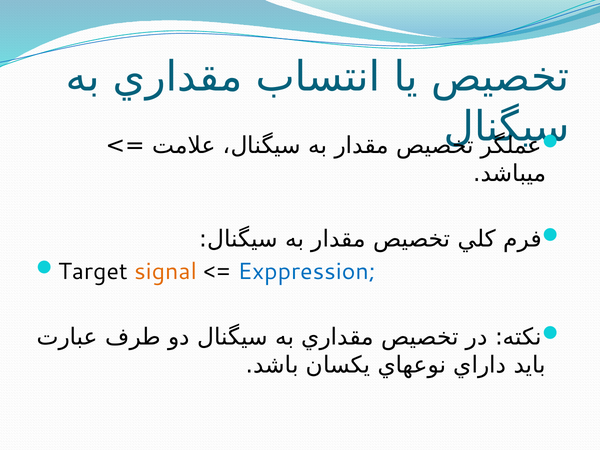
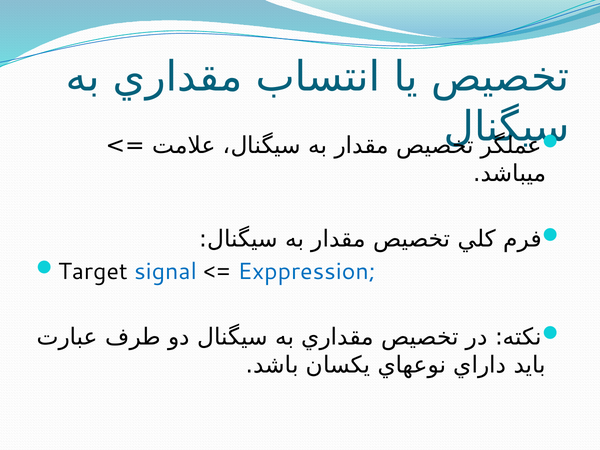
signal colour: orange -> blue (166, 272)
